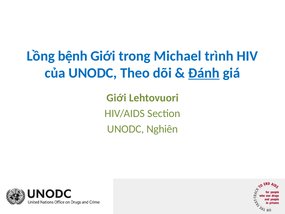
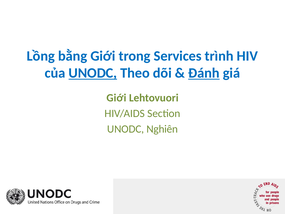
bệnh: bệnh -> bằng (73, 56)
Michael: Michael -> Services (178, 56)
UNODC underline: none -> present (93, 73)
